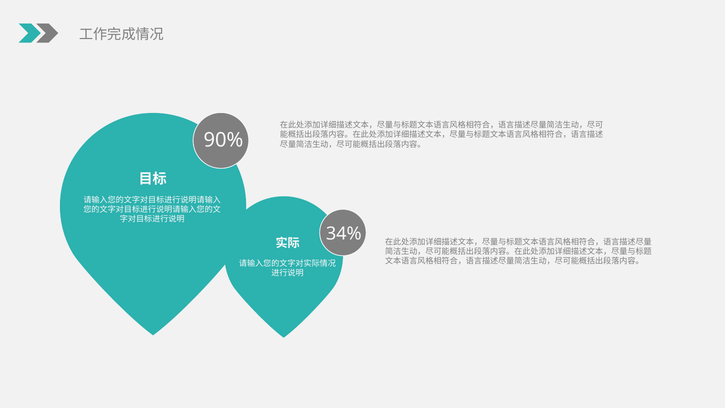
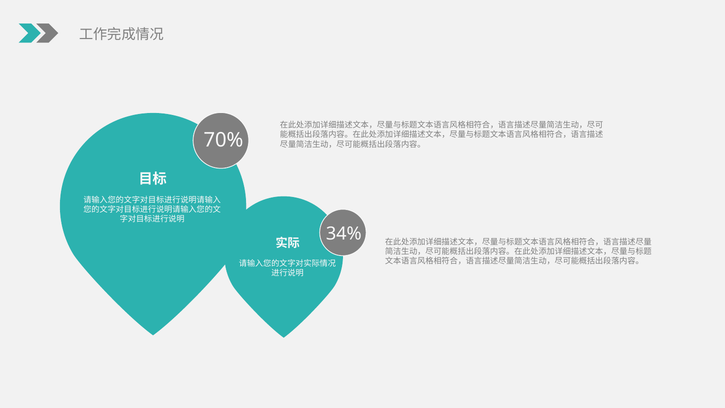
90%: 90% -> 70% (223, 140)
